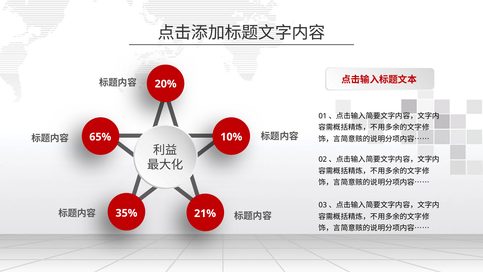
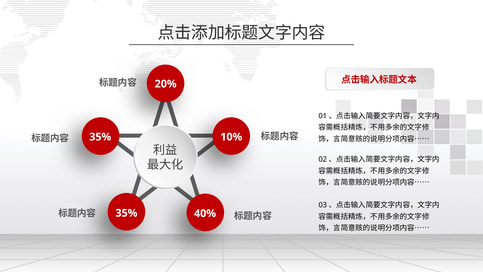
65%: 65% -> 35% (100, 137)
21%: 21% -> 40% (205, 213)
